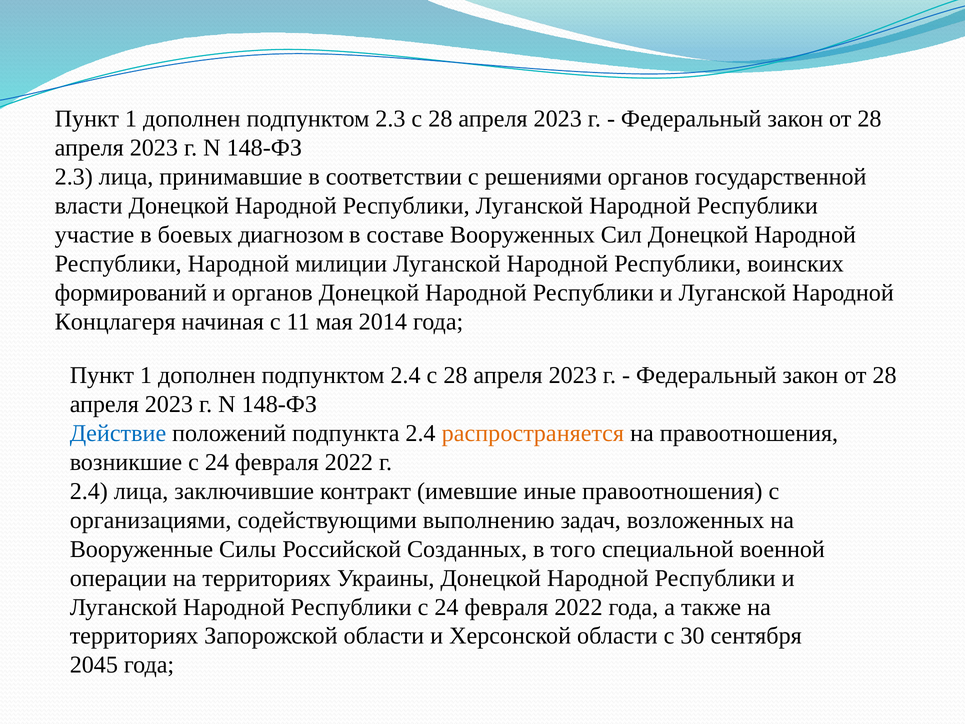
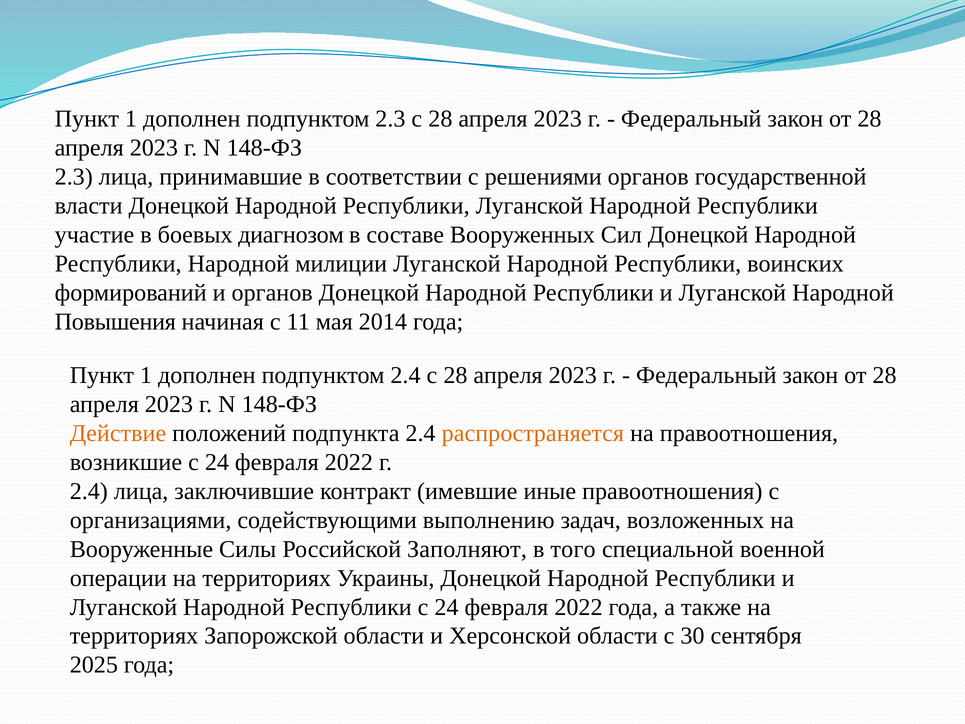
Концлагеря: Концлагеря -> Повышения (115, 322)
Действие colour: blue -> orange (118, 433)
Созданных: Созданных -> Заполняют (467, 549)
2045: 2045 -> 2025 (94, 665)
